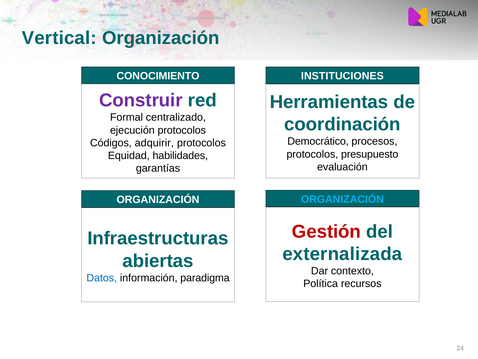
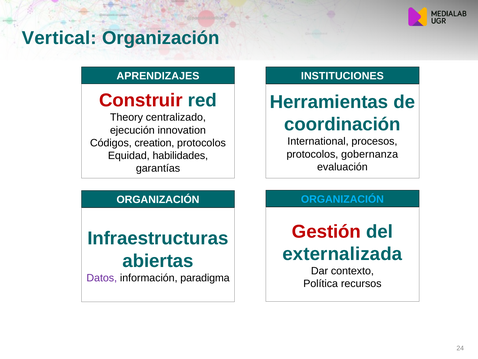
CONOCIMIENTO: CONOCIMIENTO -> APRENDIZAJES (158, 76)
Construir colour: purple -> red (141, 100)
Formal: Formal -> Theory (126, 117)
ejecución protocolos: protocolos -> innovation (182, 130)
Democrático: Democrático -> International (318, 141)
adquirir: adquirir -> creation (154, 143)
presupuesto: presupuesto -> gobernanza (370, 154)
Datos colour: blue -> purple (102, 277)
